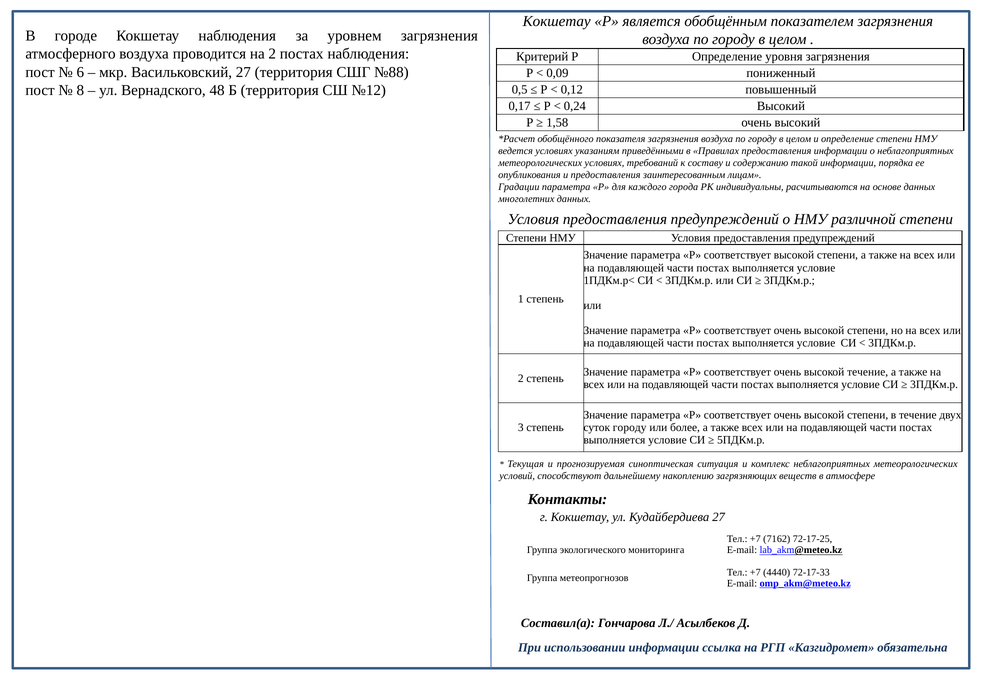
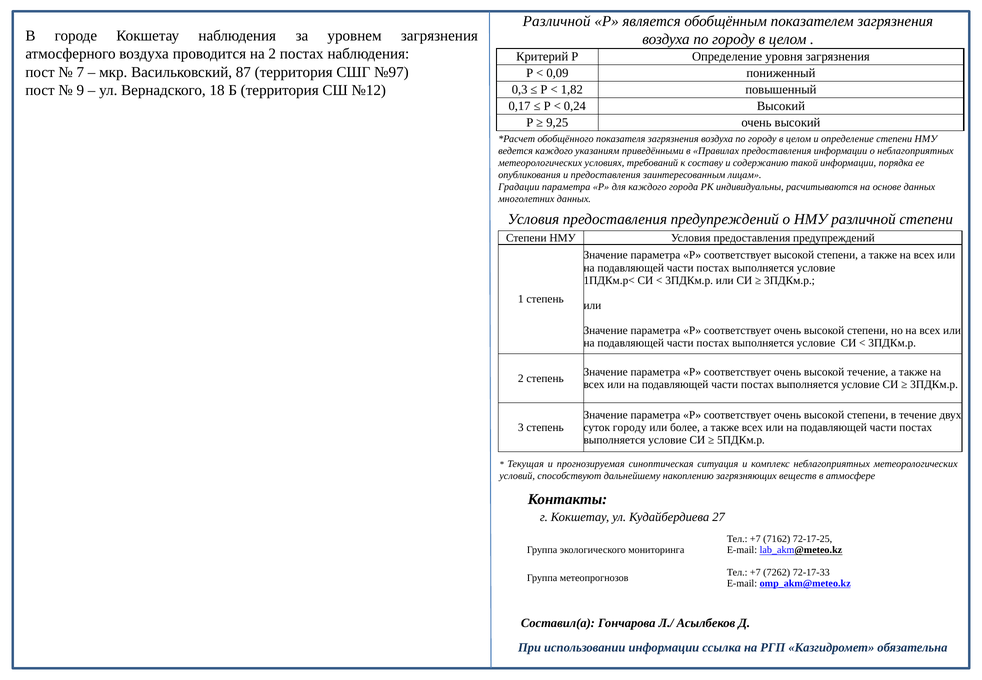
Кокшетау: Кокшетау -> Различной (557, 21)
6: 6 -> 7 (80, 72)
Васильковский 27: 27 -> 87 (243, 72)
№88: №88 -> №97 (391, 72)
8: 8 -> 9 (80, 90)
48: 48 -> 18 (217, 90)
0,5: 0,5 -> 0,3 (520, 89)
0,12: 0,12 -> 1,82 (572, 89)
1,58: 1,58 -> 9,25 (557, 122)
ведется условиях: условиях -> каждого (554, 151)
4440: 4440 -> 7262 (777, 572)
